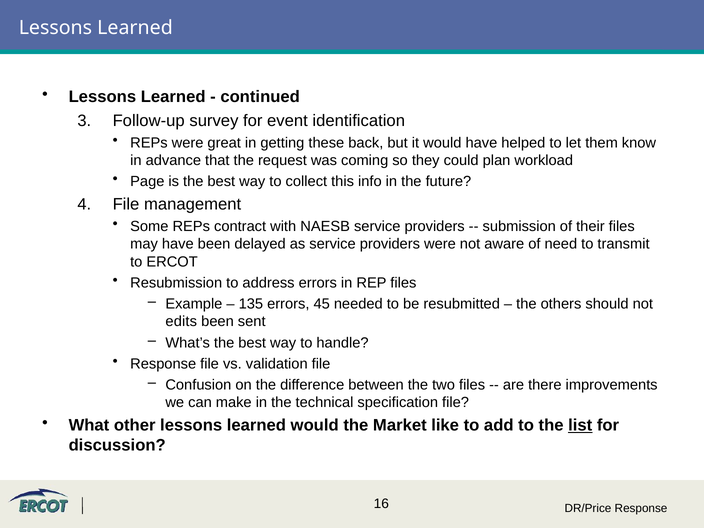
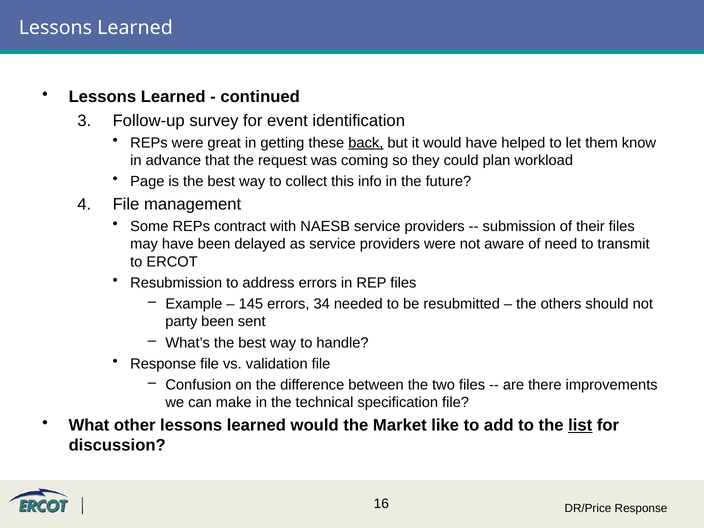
back underline: none -> present (366, 143)
135: 135 -> 145 (251, 304)
45: 45 -> 34 (322, 304)
edits: edits -> party (181, 322)
